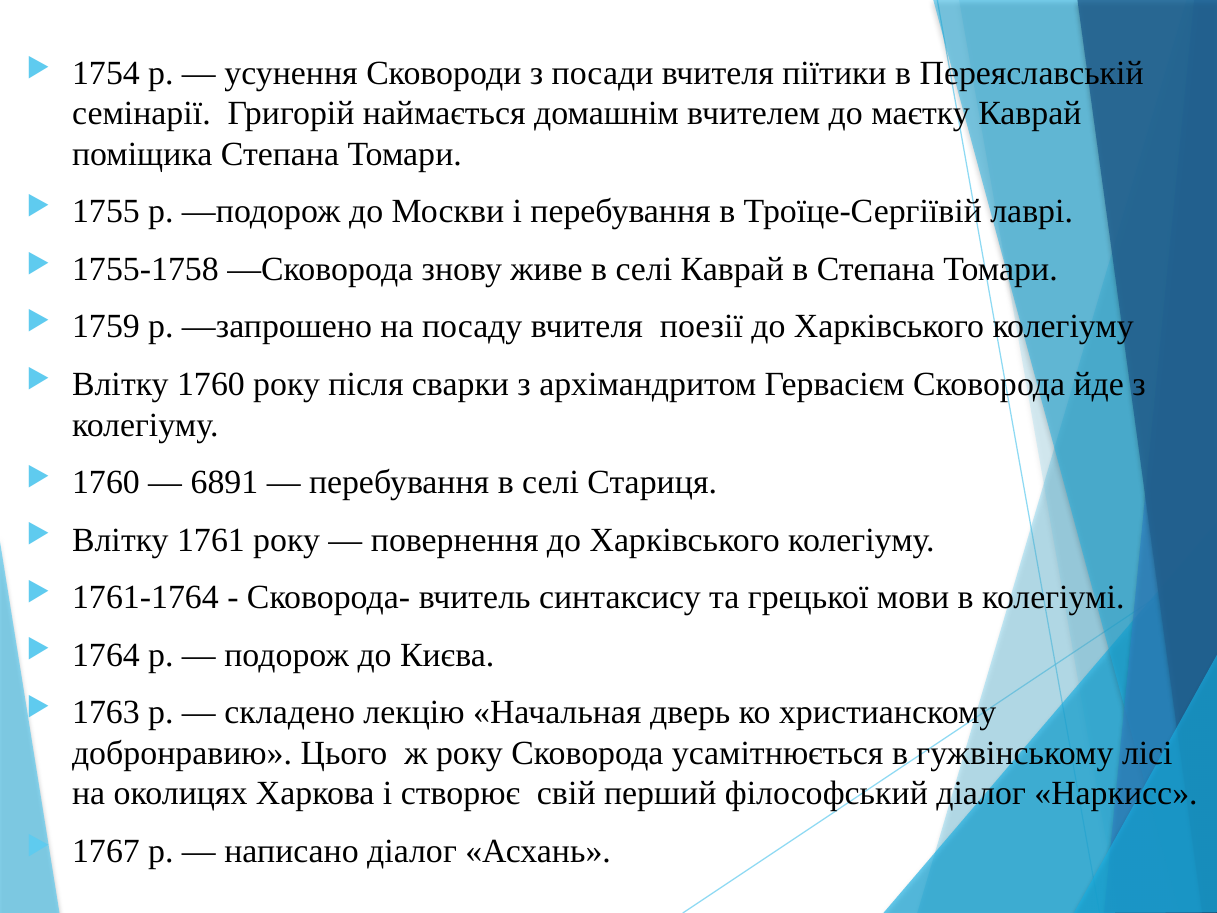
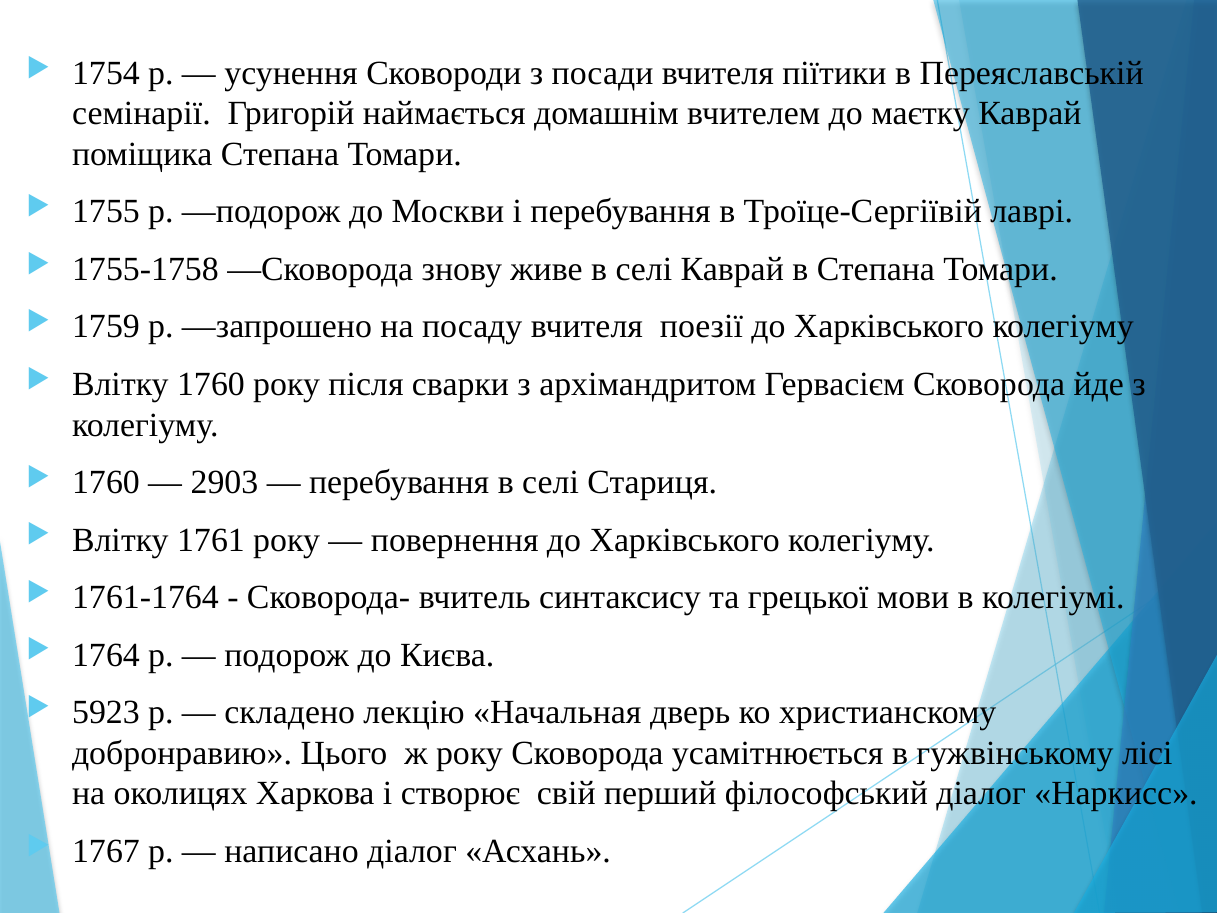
6891: 6891 -> 2903 (224, 482)
1763: 1763 -> 5923 (106, 712)
